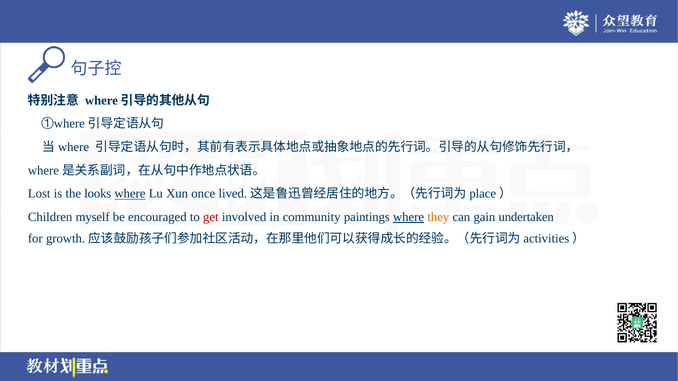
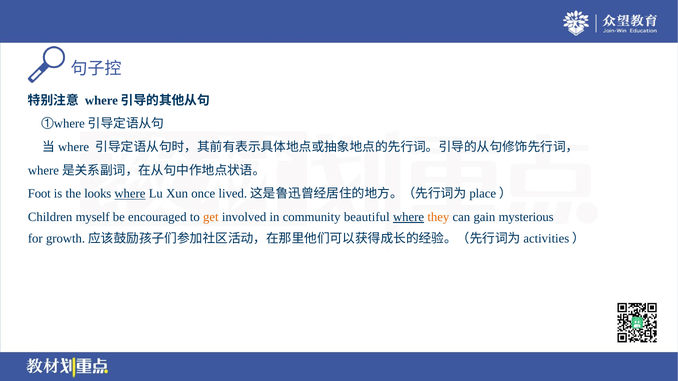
Lost: Lost -> Foot (39, 194)
get colour: red -> orange (211, 217)
paintings: paintings -> beautiful (367, 217)
undertaken: undertaken -> mysterious (526, 217)
